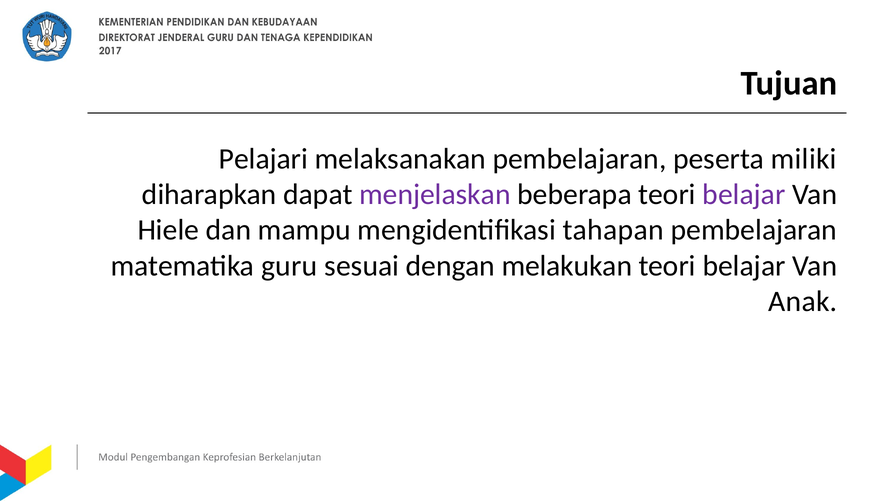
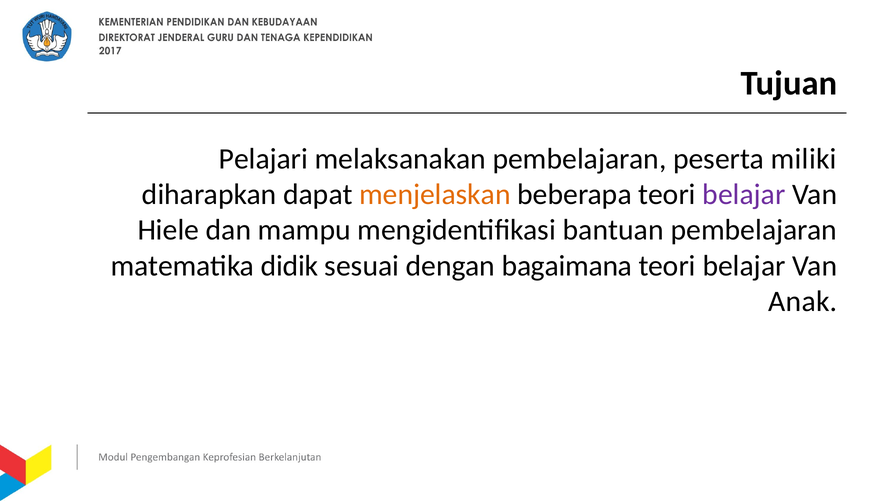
menjelaskan colour: purple -> orange (435, 195)
tahapan: tahapan -> bantuan (613, 230)
guru: guru -> didik (290, 266)
melakukan: melakukan -> bagaimana (567, 266)
